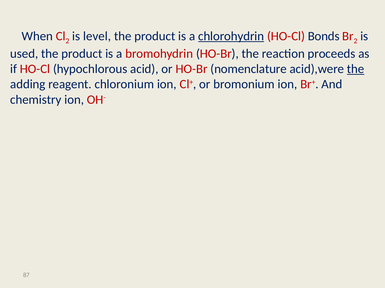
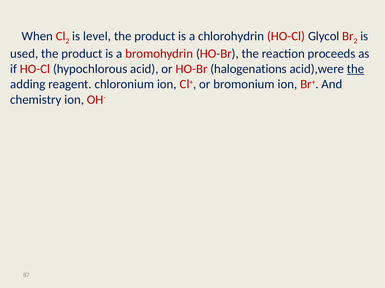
chlorohydrin underline: present -> none (231, 36)
Bonds: Bonds -> Glycol (324, 36)
nomenclature: nomenclature -> halogenations (249, 69)
